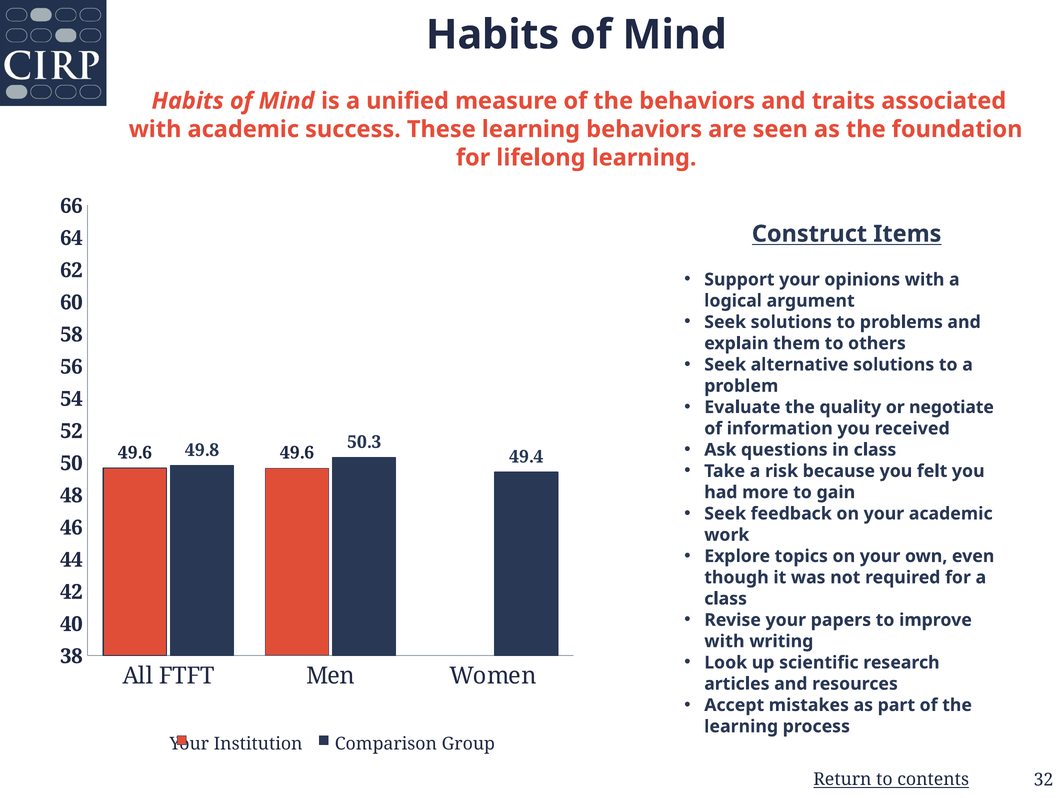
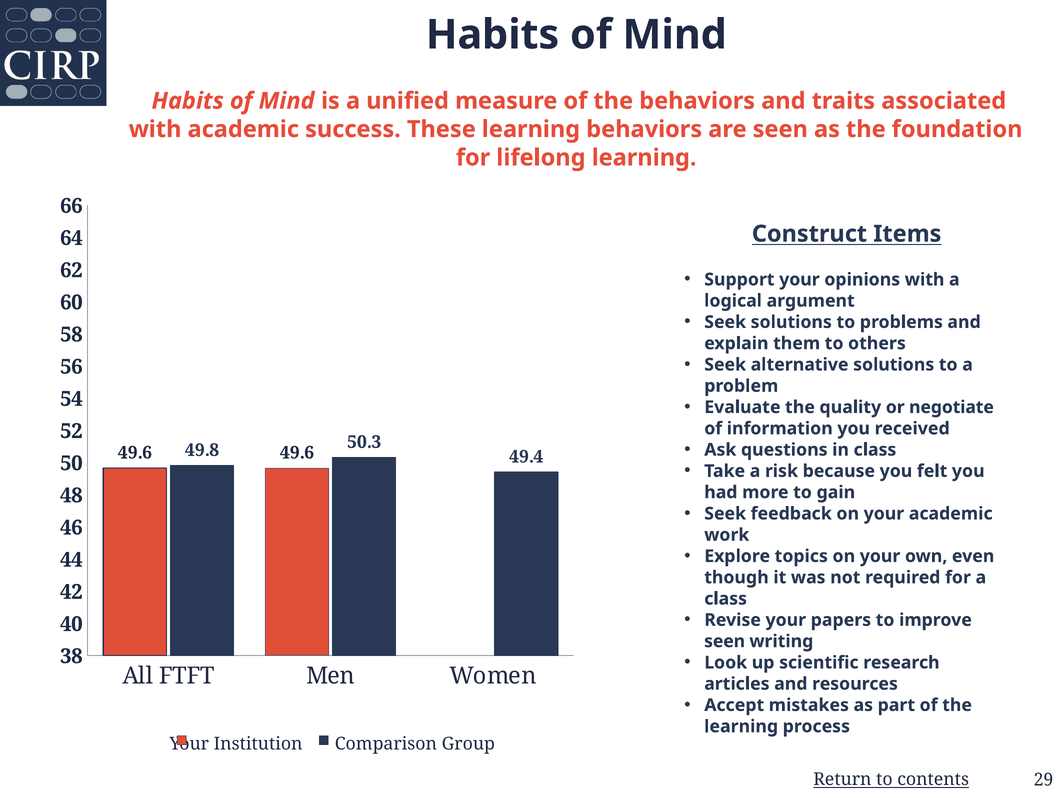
with: with -> seen (725, 641)
32: 32 -> 29 (1044, 780)
